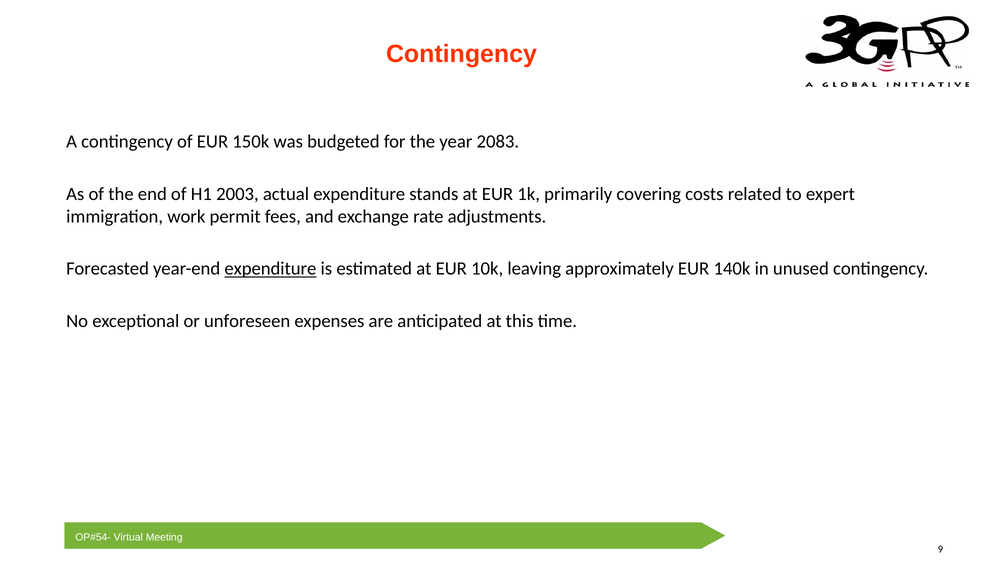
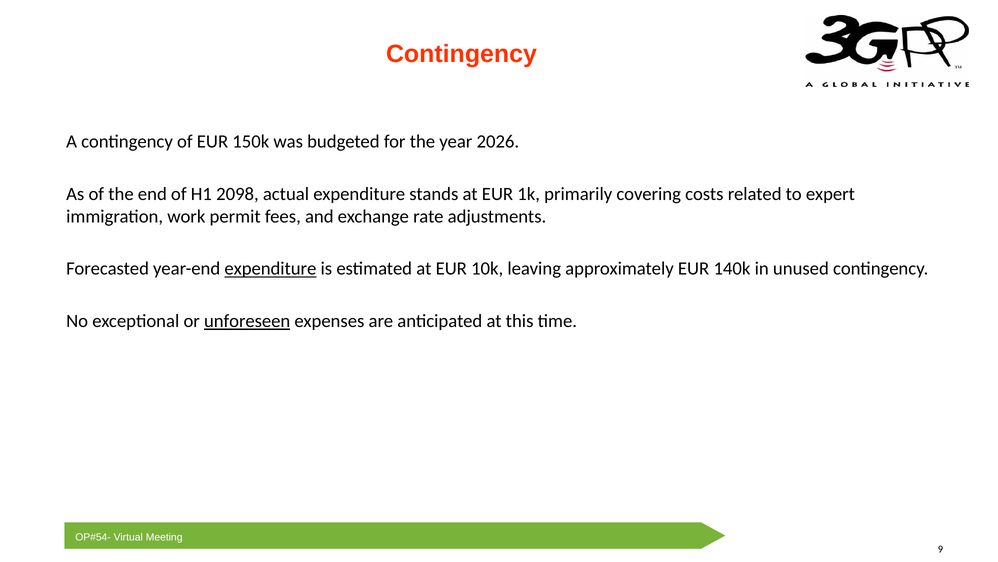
2083: 2083 -> 2026 (498, 141)
2003: 2003 -> 2098 (237, 194)
unforeseen underline: none -> present (247, 321)
